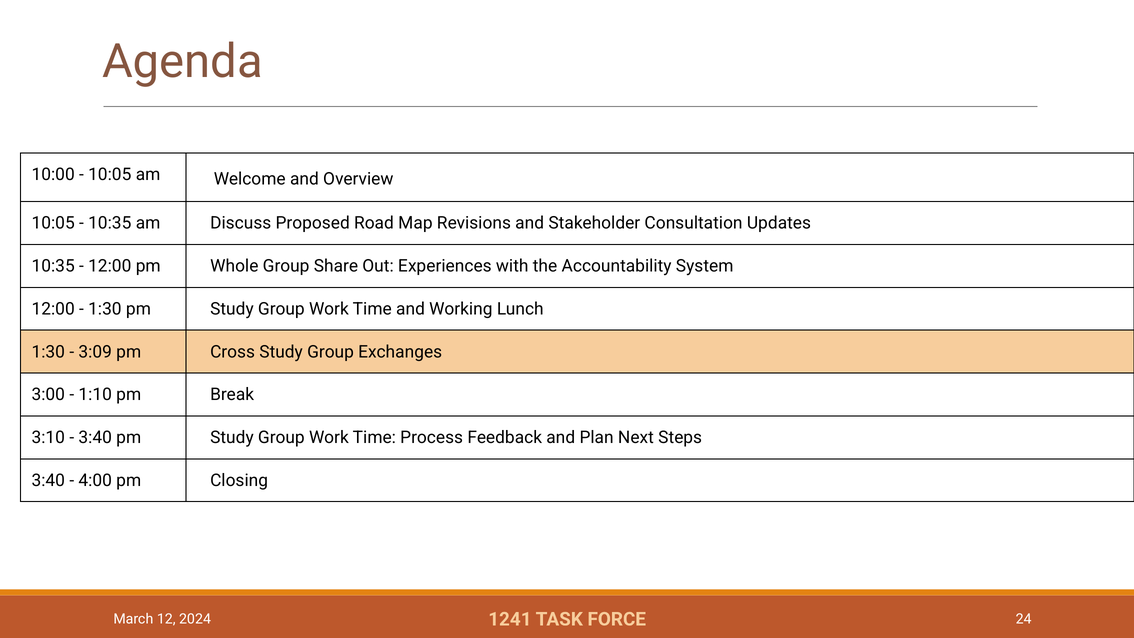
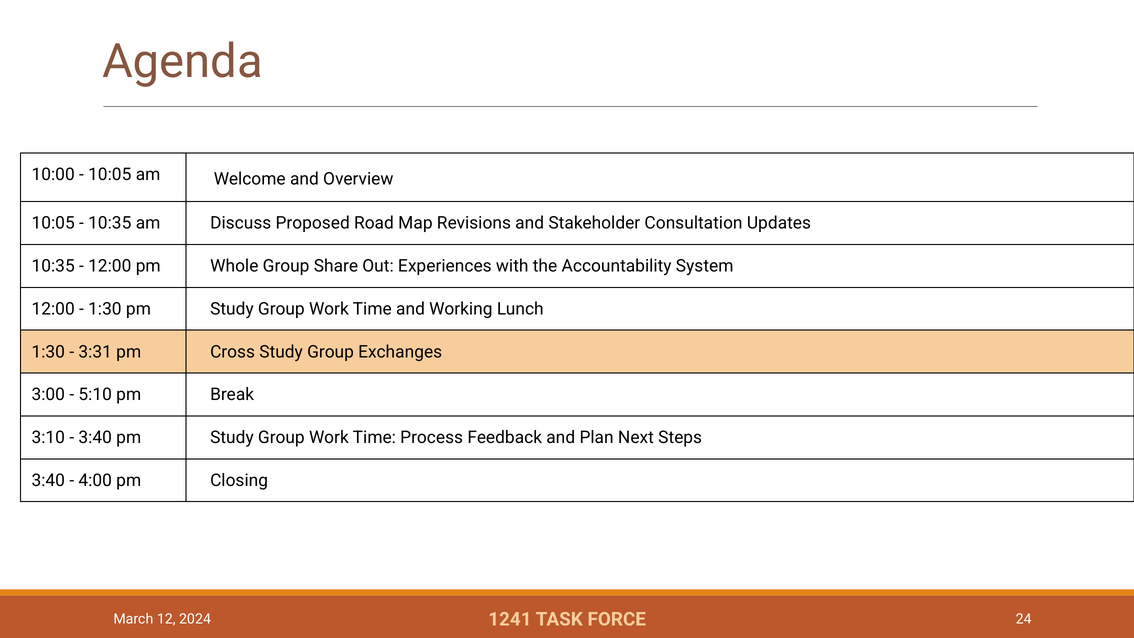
3:09: 3:09 -> 3:31 (95, 352)
1:10: 1:10 -> 5:10 (95, 395)
